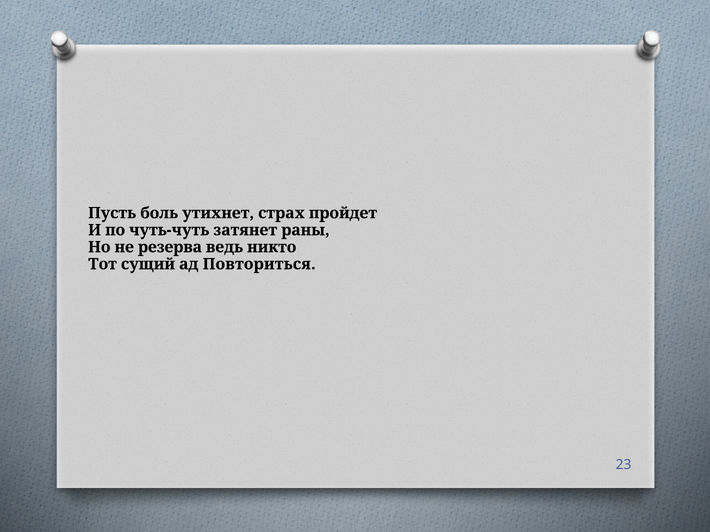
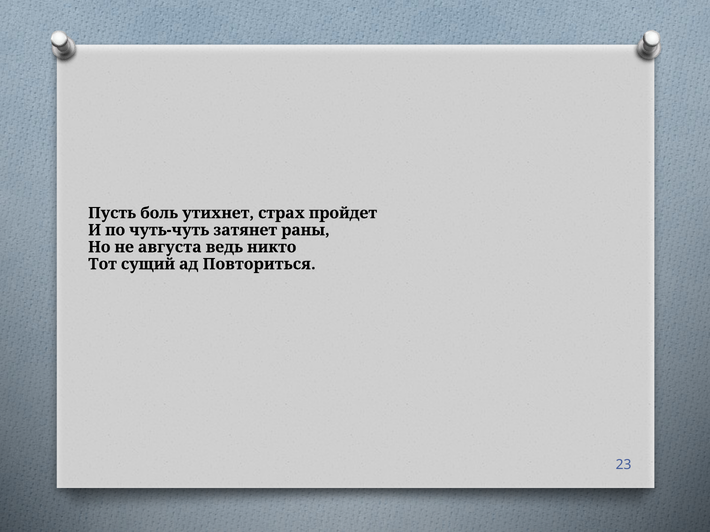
резерва: резерва -> августа (170, 247)
